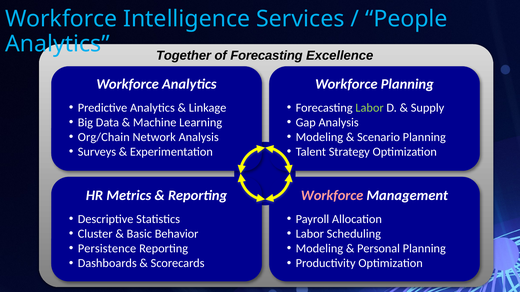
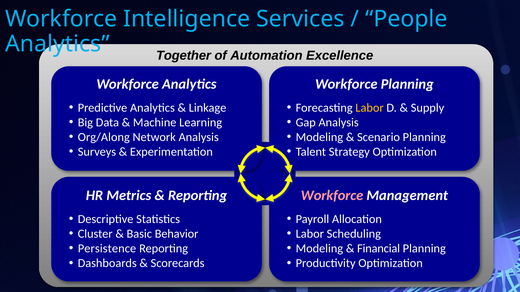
of Forecasting: Forecasting -> Automation (266, 55)
Labor colour: light green -> yellow (370, 108)
Org/Chain: Org/Chain -> Org/Along (104, 137)
Personal: Personal -> Financial (379, 249)
